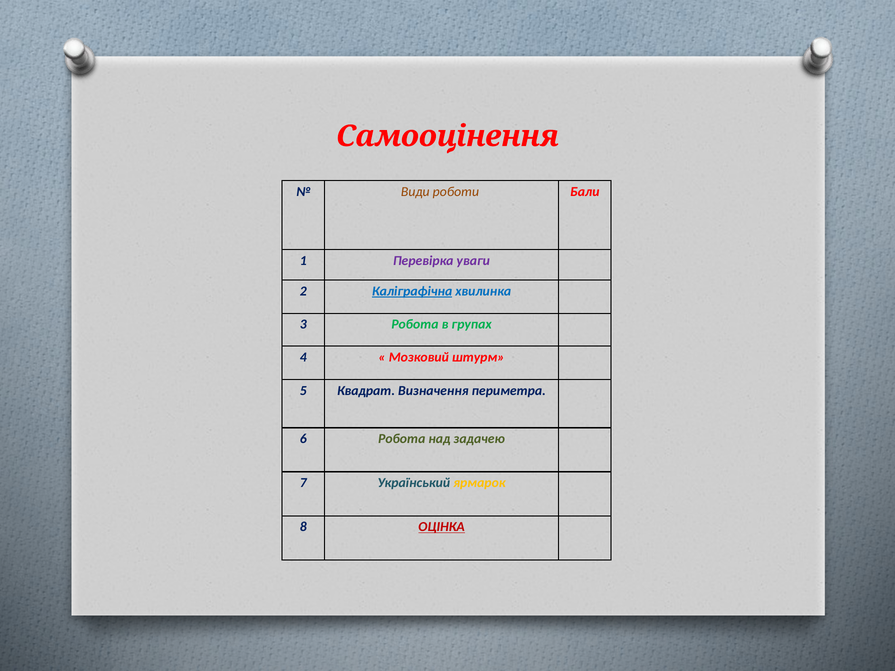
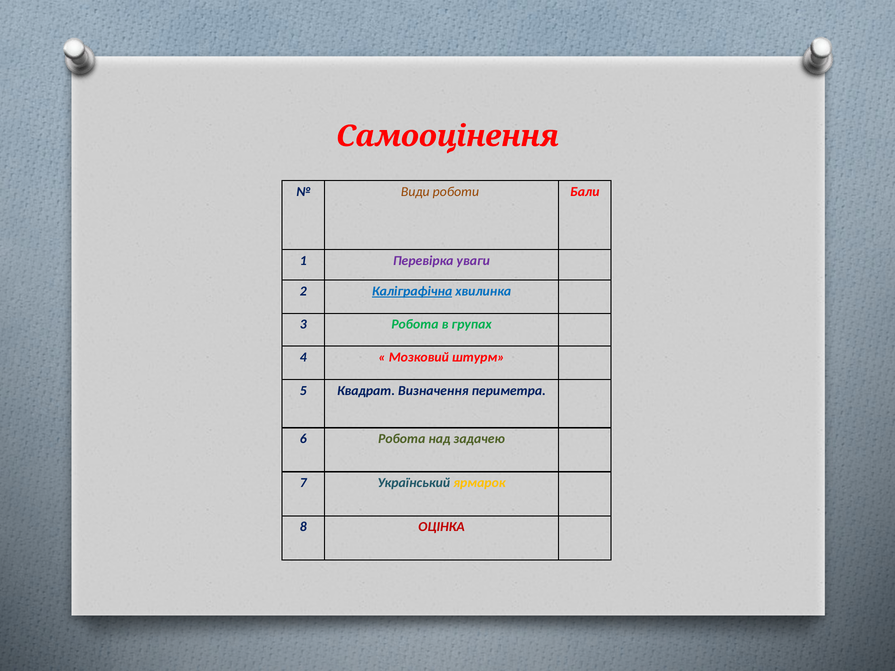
ОЦІНКА underline: present -> none (442, 527)
